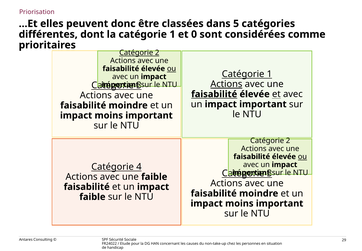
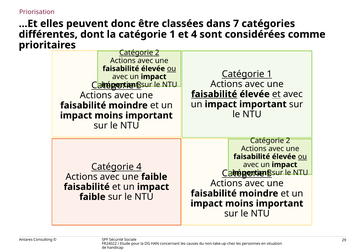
5: 5 -> 7 (236, 24)
et 0: 0 -> 4 (194, 34)
Actions underline: present -> none (226, 84)
